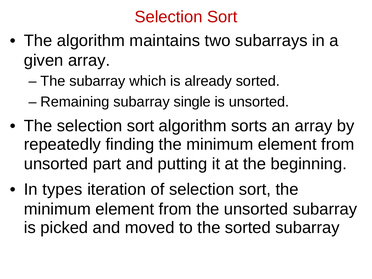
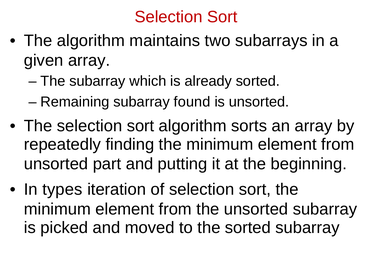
single: single -> found (192, 102)
